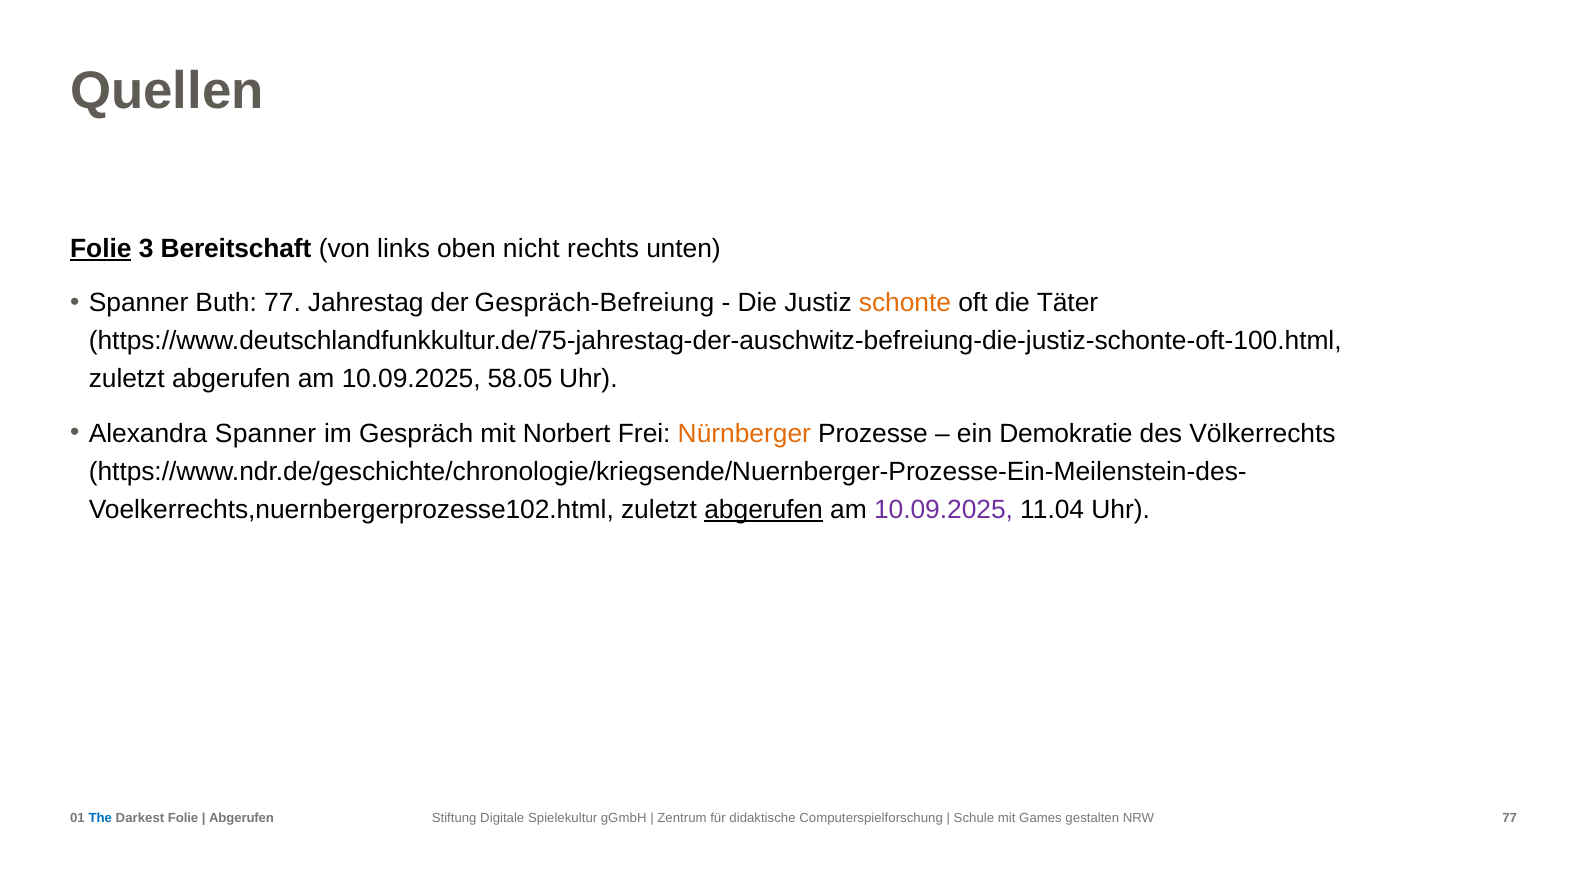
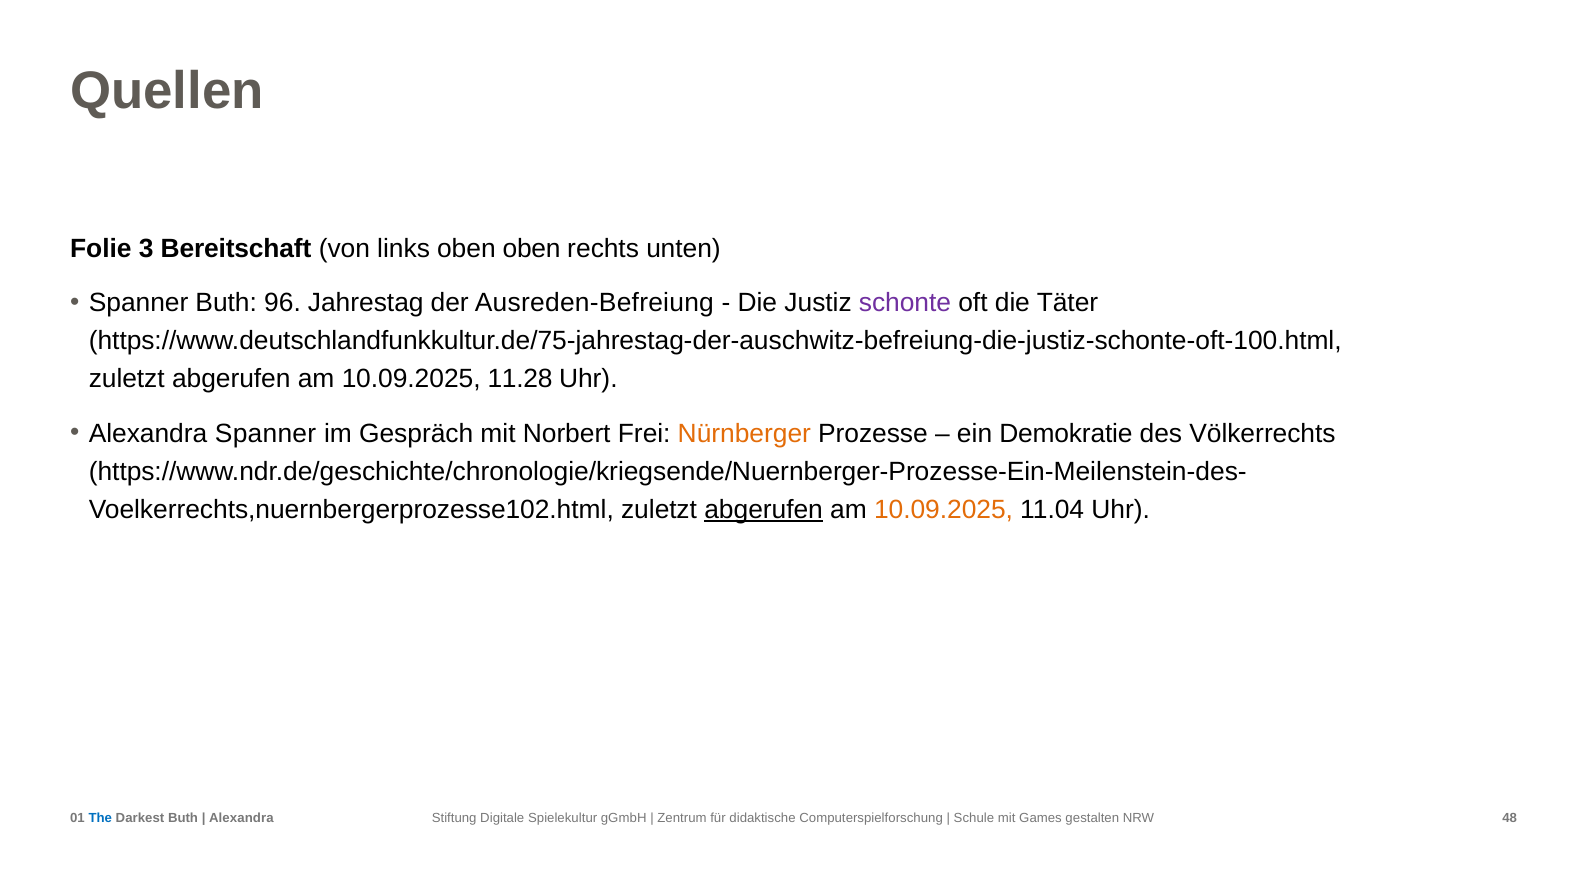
Folie underline: present -> none (101, 248)
oben nicht: nicht -> oben (532, 248)
Buth 77: 77 -> 96 (283, 303)
Gespräch-Befreiung: Gespräch-Befreiung -> Ausreden-Befreiung (594, 303)
schonte colour: orange -> purple (905, 303)
58.05: 58.05 -> 11.28 (520, 379)
10.09.2025 colour: purple -> orange (944, 509)
Darkest Folie: Folie -> Buth (183, 818)
Abgerufen: Abgerufen -> Alexandra (241, 818)
77: 77 -> 48 (1510, 818)
